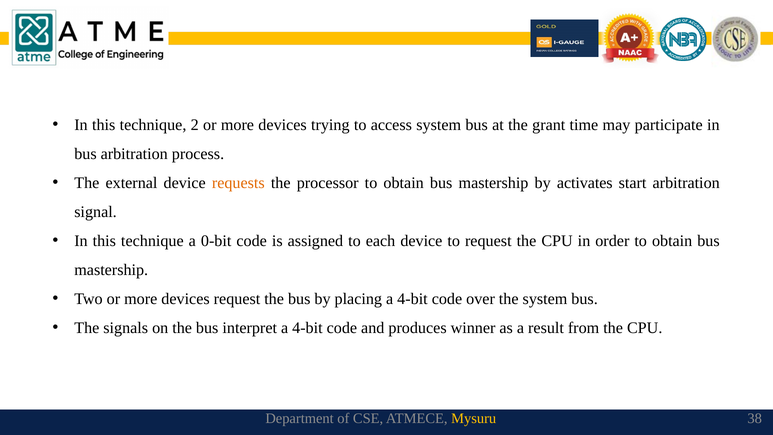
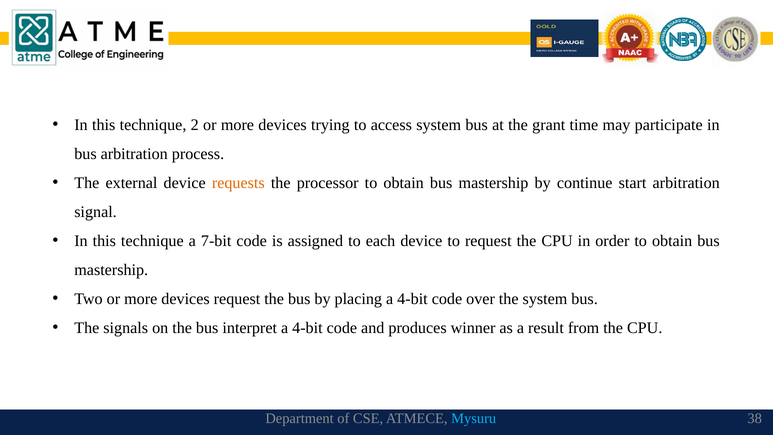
activates: activates -> continue (585, 183)
0-bit: 0-bit -> 7-bit (216, 241)
Mysuru colour: yellow -> light blue (474, 418)
